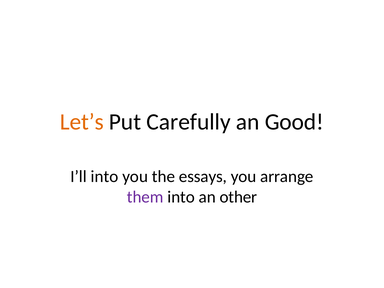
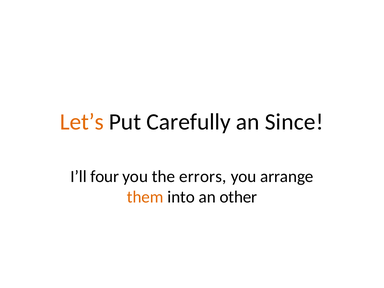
Good: Good -> Since (294, 122)
I’ll into: into -> four (105, 177)
essays: essays -> errors (203, 177)
them colour: purple -> orange (145, 197)
